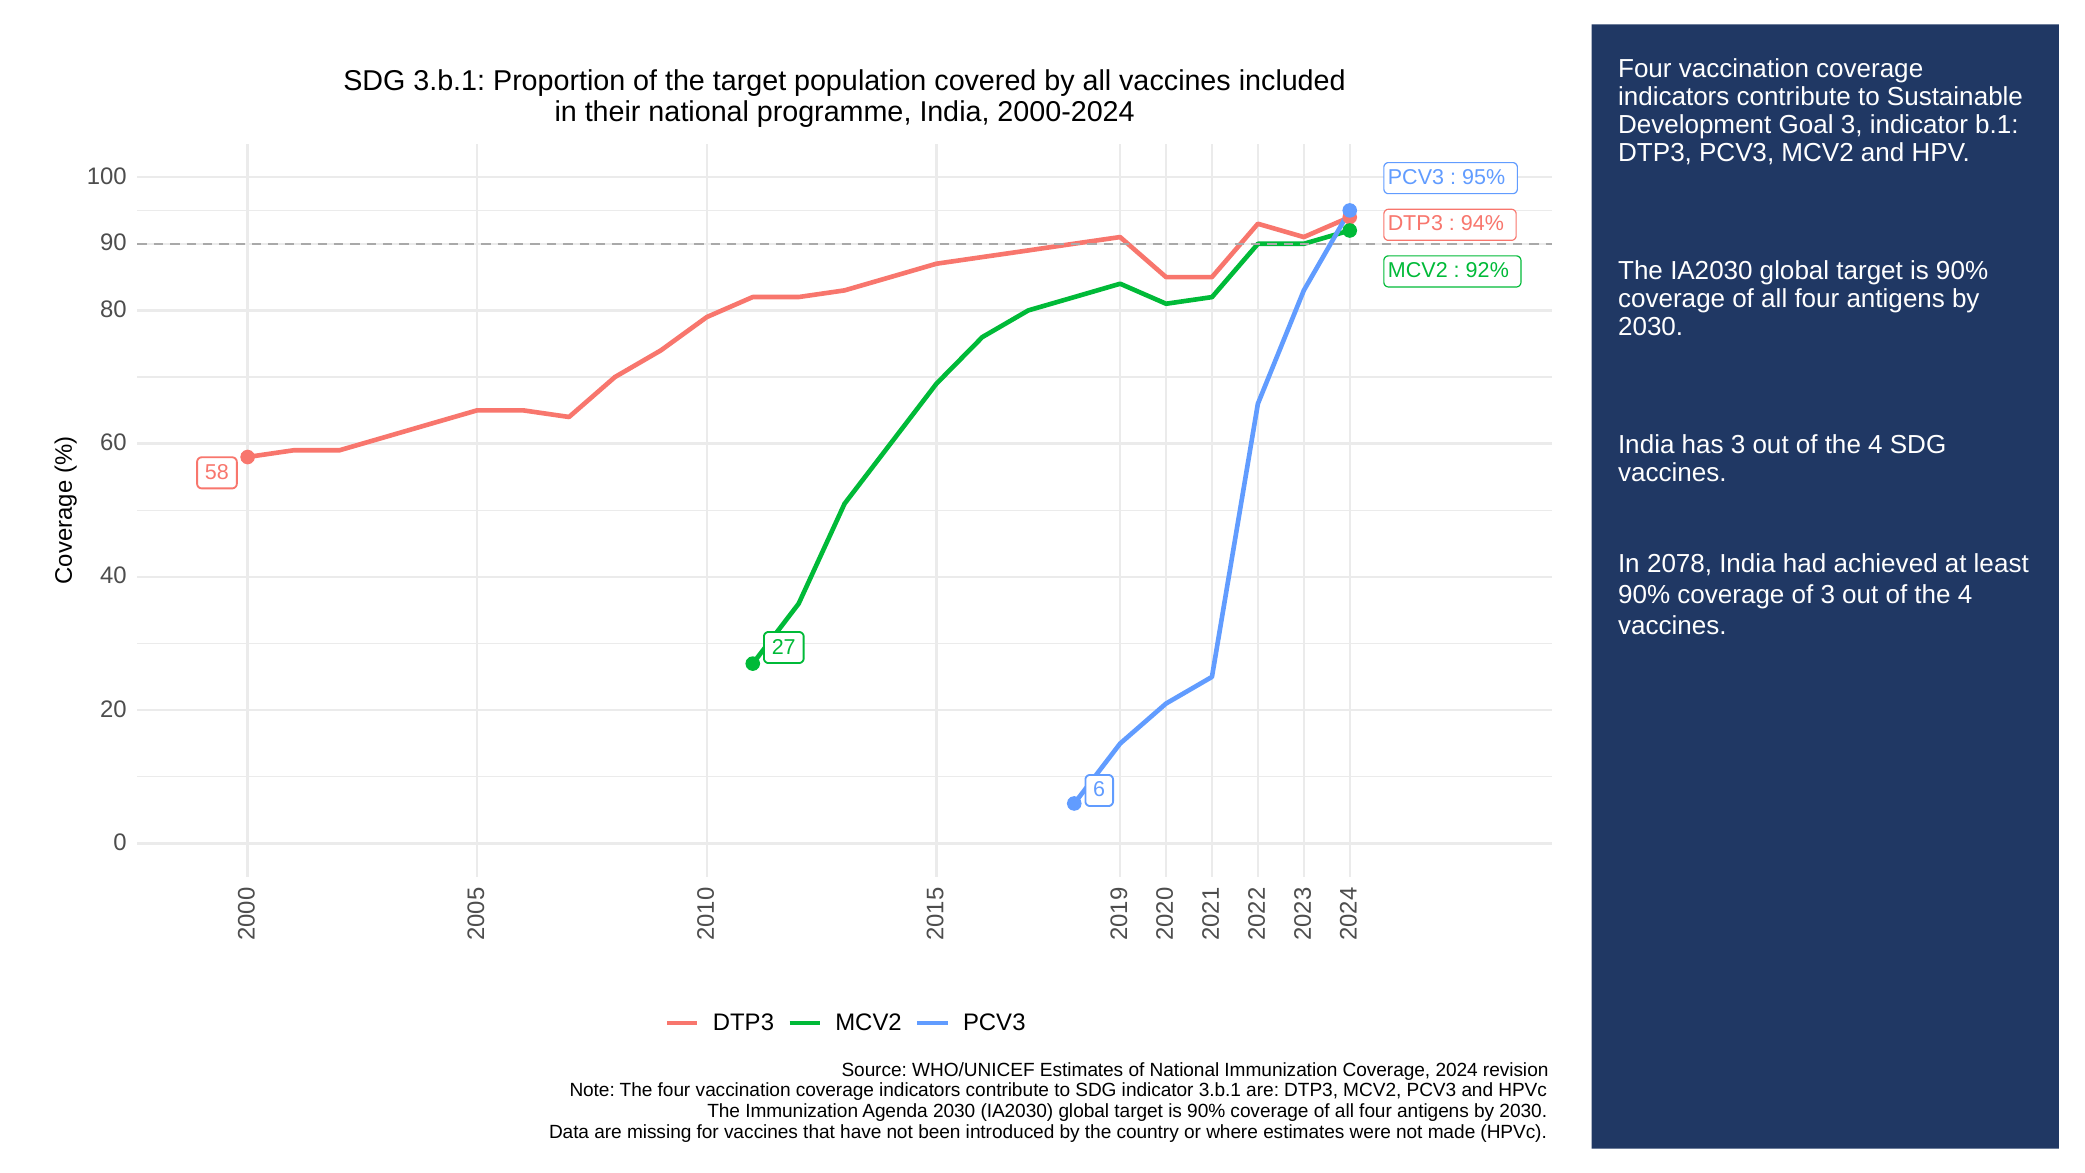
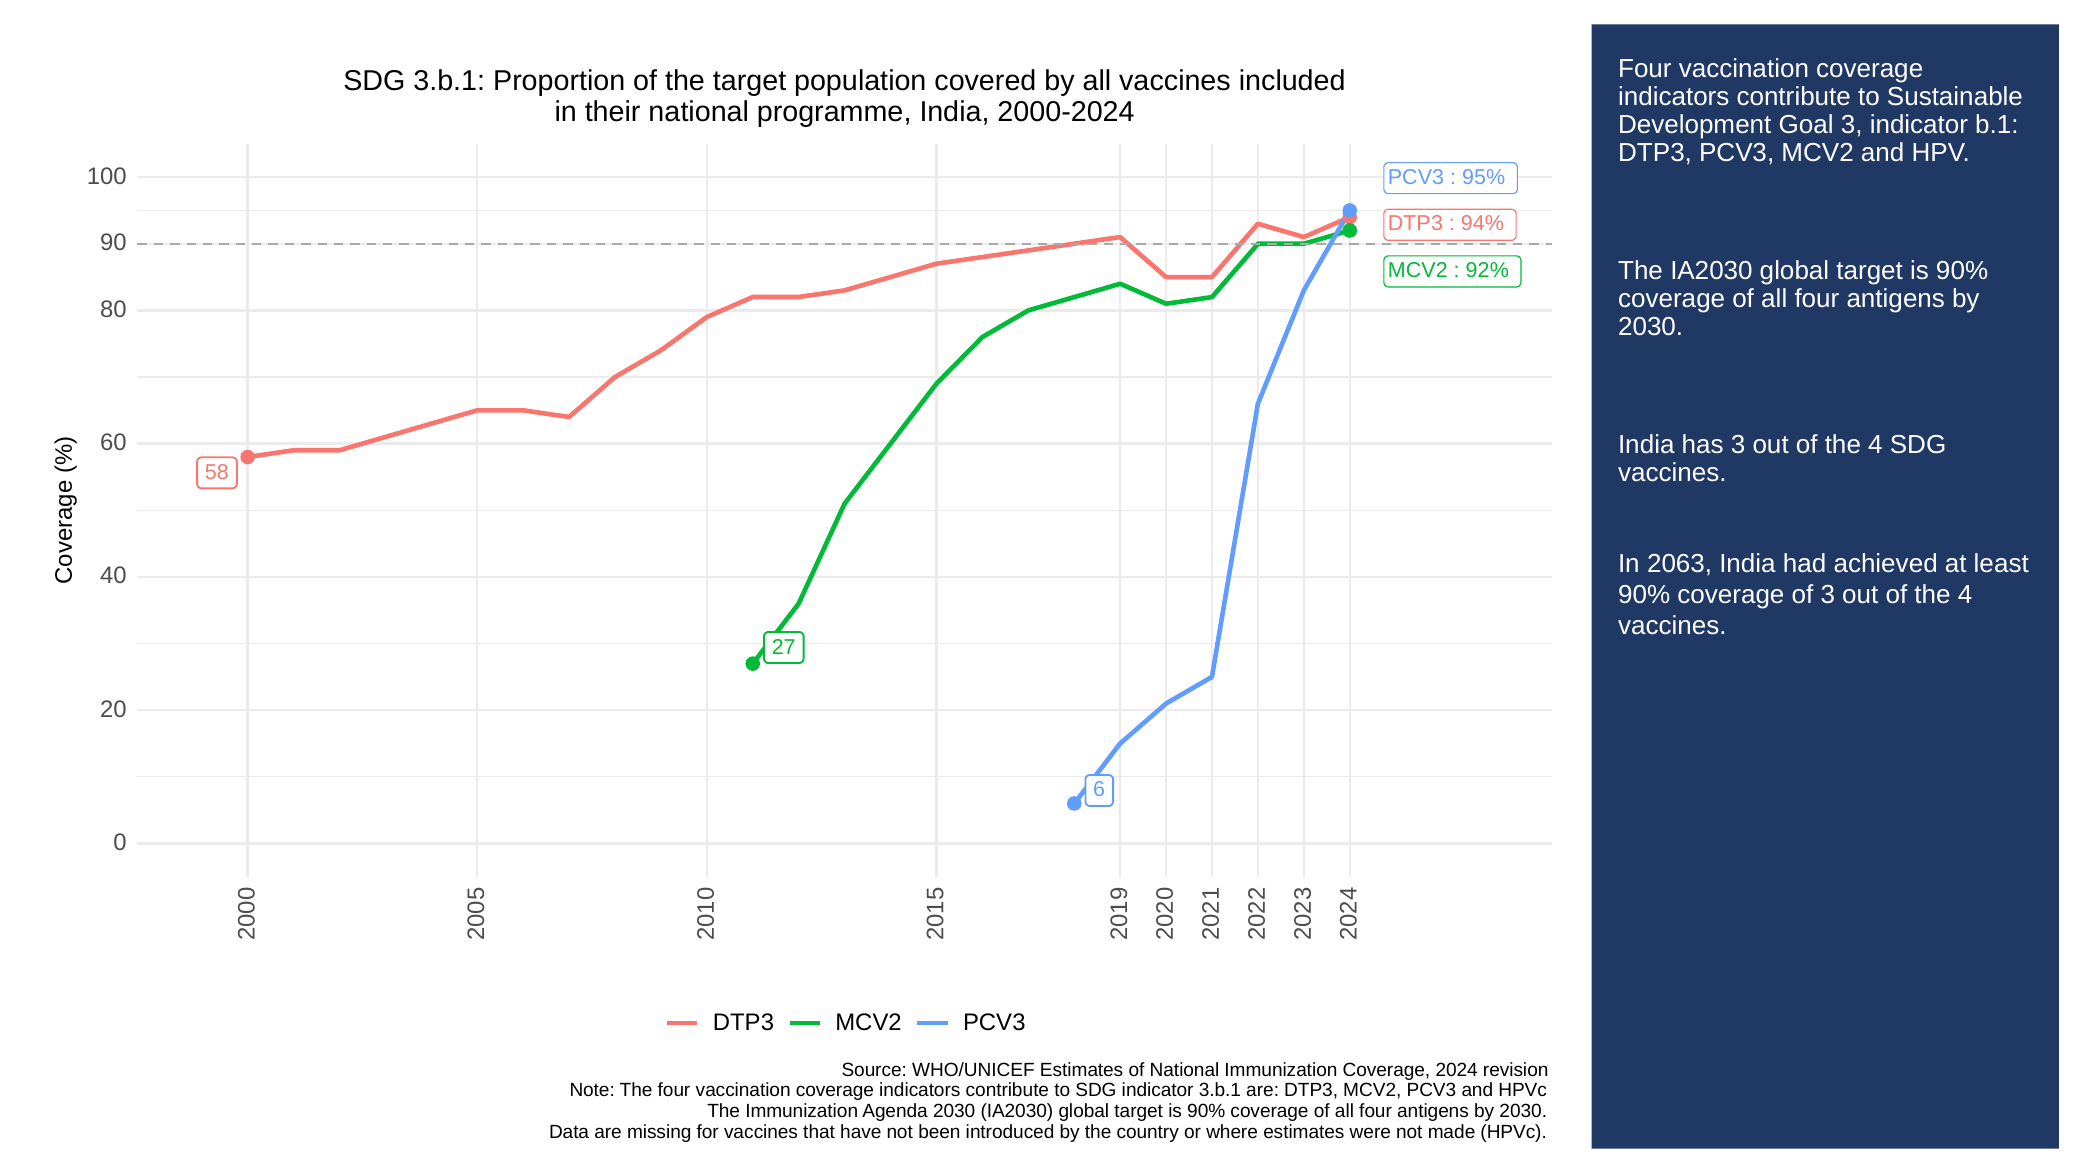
2078: 2078 -> 2063 (1680, 564)
